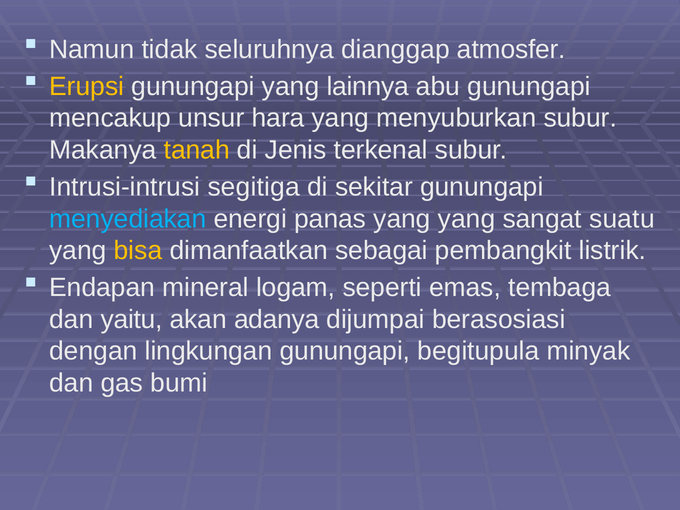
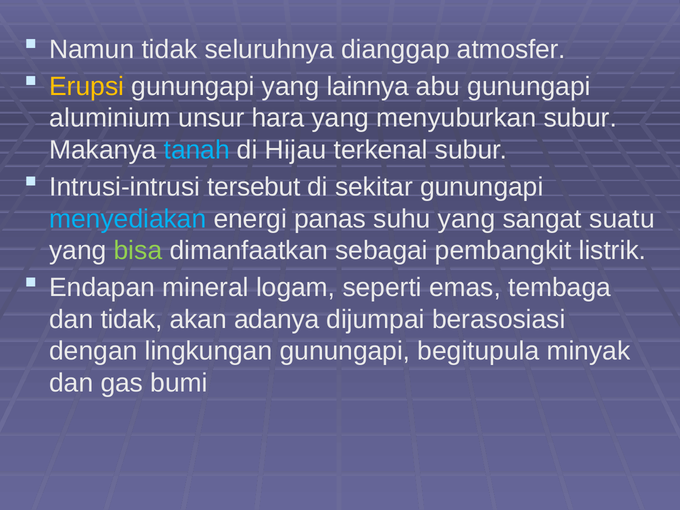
mencakup: mencakup -> aluminium (110, 118)
tanah colour: yellow -> light blue (197, 150)
Jenis: Jenis -> Hijau (296, 150)
segitiga: segitiga -> tersebut (254, 187)
panas yang: yang -> suhu (402, 219)
bisa colour: yellow -> light green (138, 251)
dan yaitu: yaitu -> tidak (132, 319)
